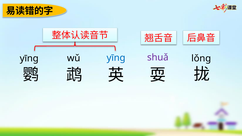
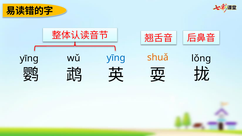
shuǎ colour: purple -> orange (158, 57)
